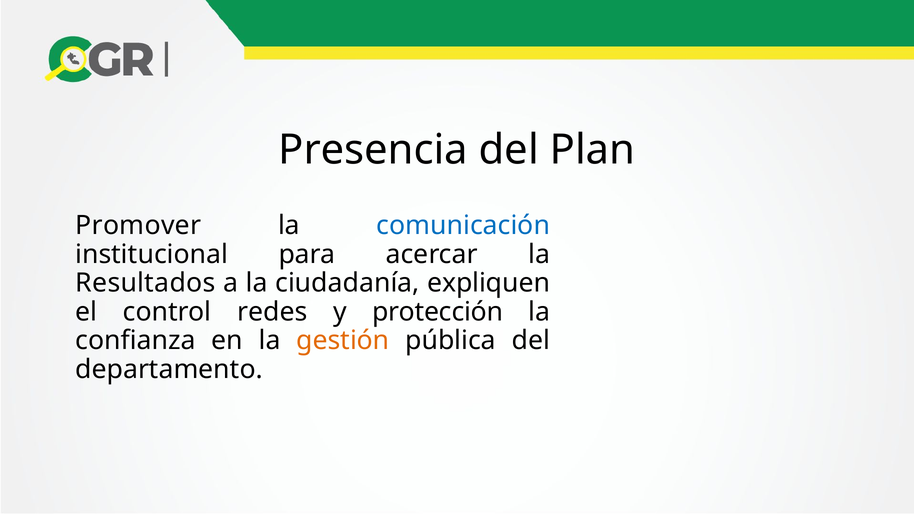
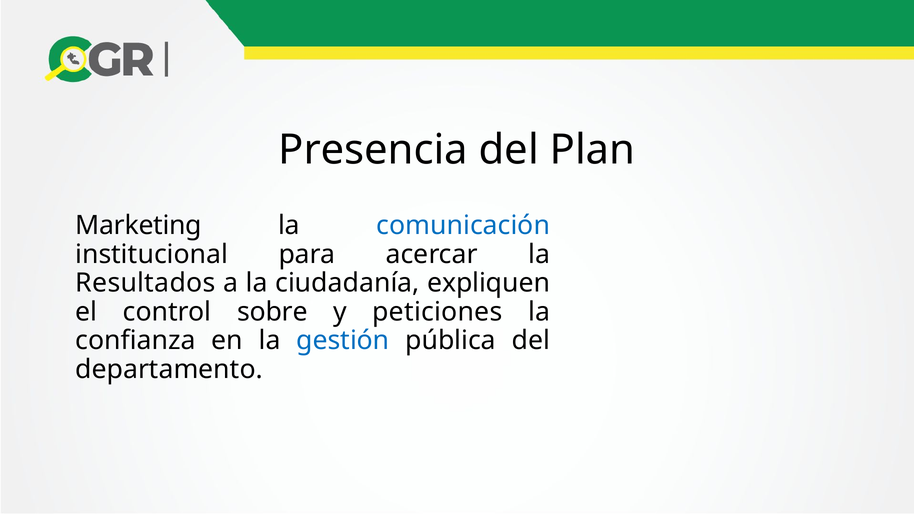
Promover: Promover -> Marketing (139, 226)
redes: redes -> sobre (272, 312)
protección: protección -> peticiones (437, 312)
gestión colour: orange -> blue (343, 341)
